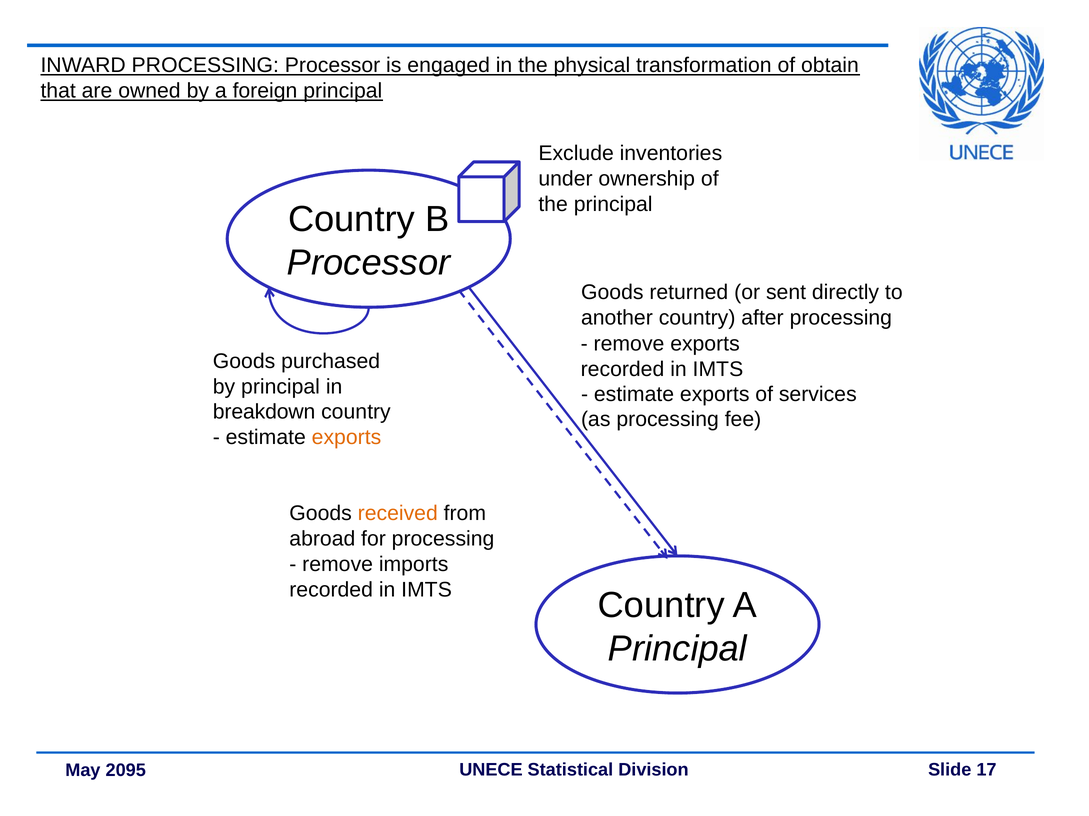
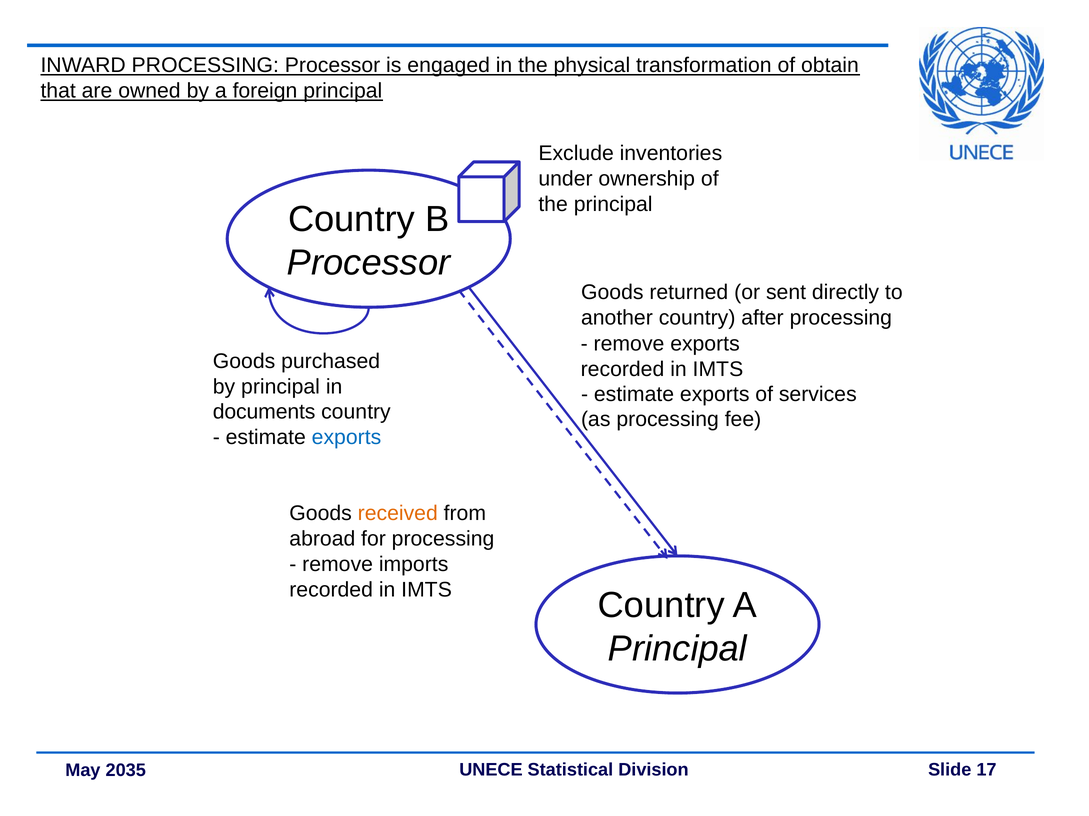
breakdown: breakdown -> documents (264, 412)
exports colour: orange -> blue (346, 438)
2095: 2095 -> 2035 (126, 771)
